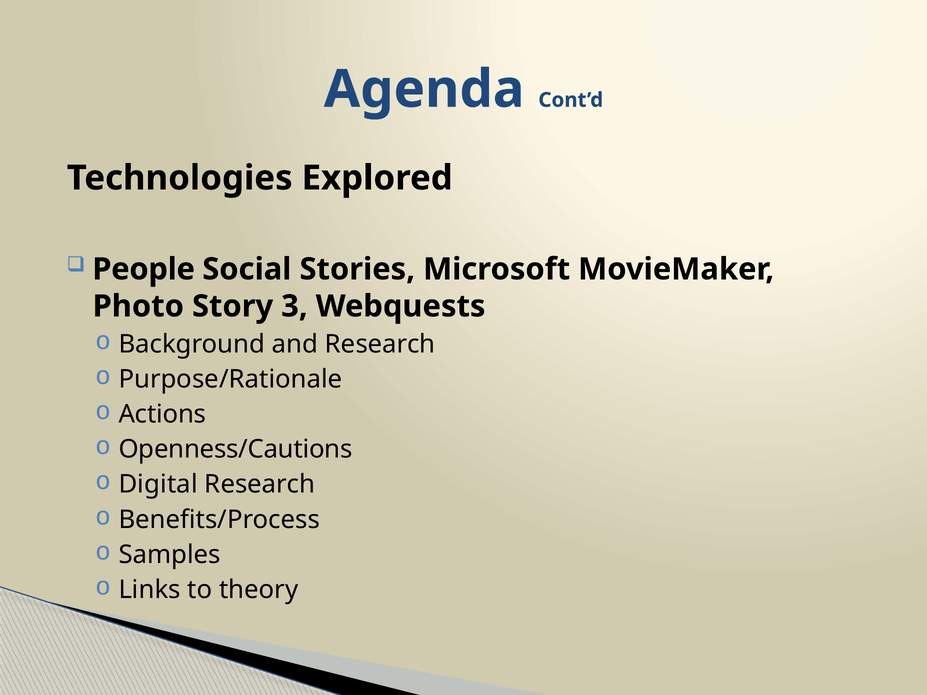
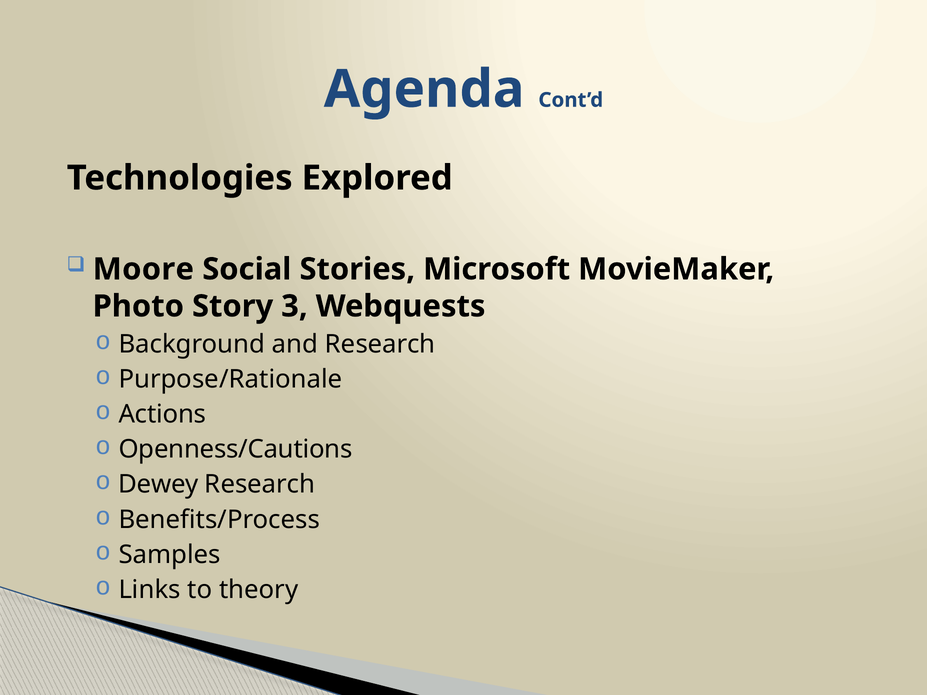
People: People -> Moore (143, 269)
Digital: Digital -> Dewey (158, 485)
